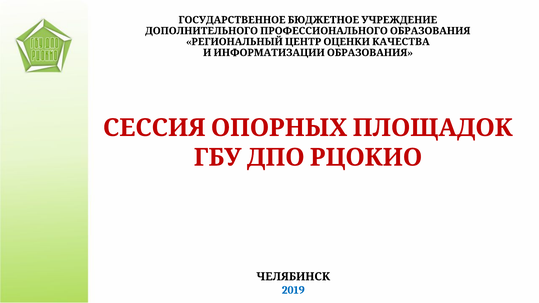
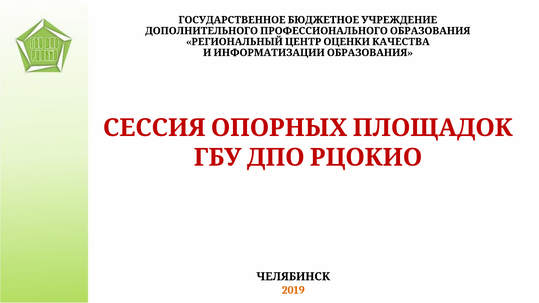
2019 colour: blue -> orange (293, 290)
